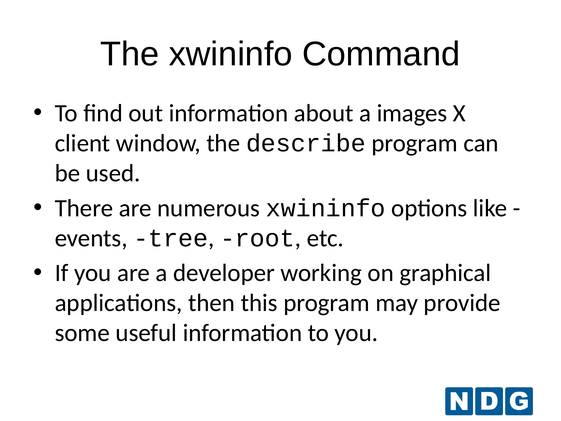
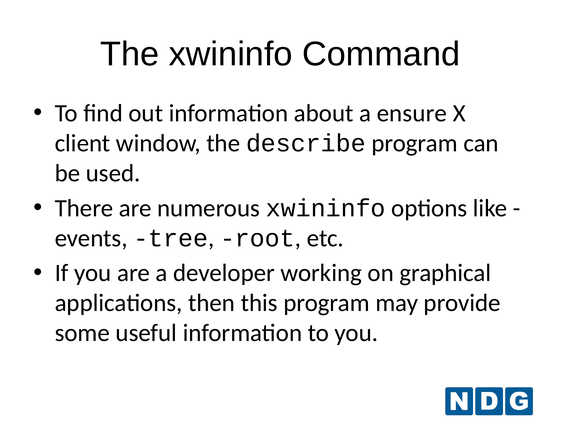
images: images -> ensure (412, 113)
